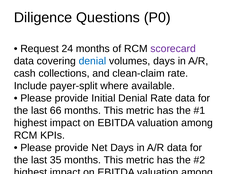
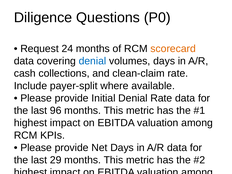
scorecard colour: purple -> orange (173, 49)
66: 66 -> 96 (56, 111)
35: 35 -> 29 (56, 160)
